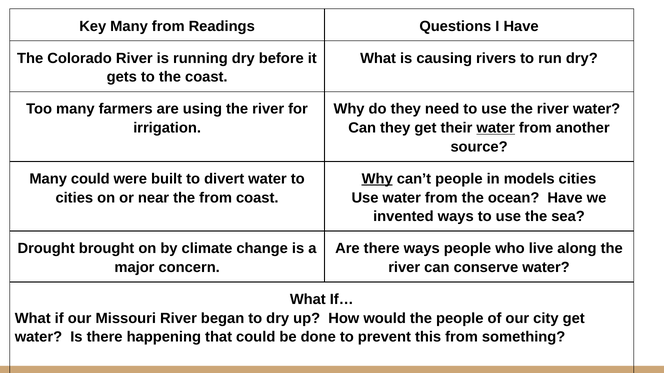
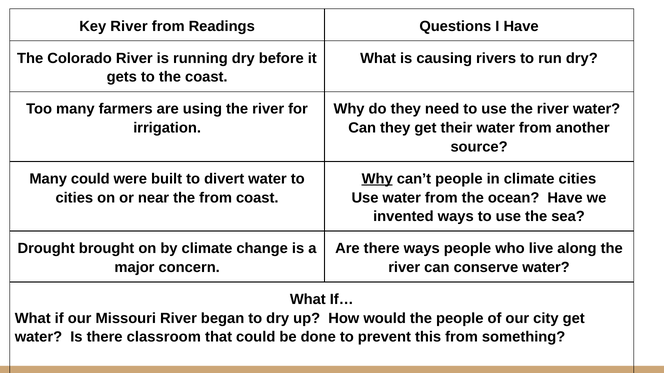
Key Many: Many -> River (129, 26)
water underline: present -> none (496, 128)
in models: models -> climate (529, 179)
happening: happening -> classroom (164, 338)
